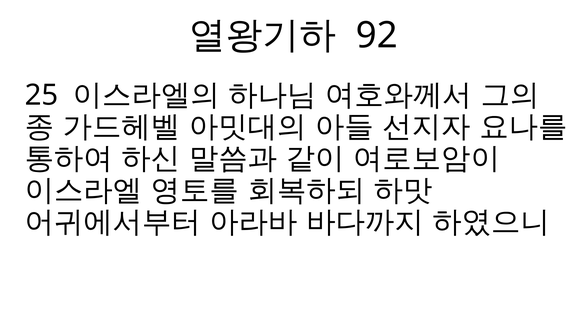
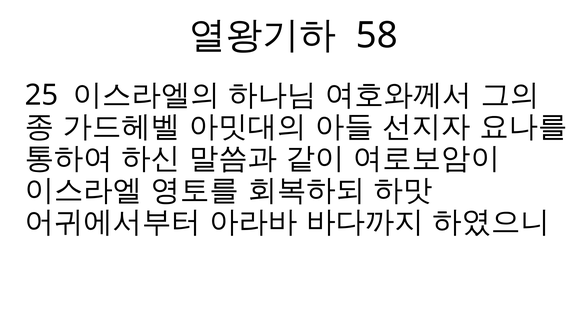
92: 92 -> 58 (377, 35)
